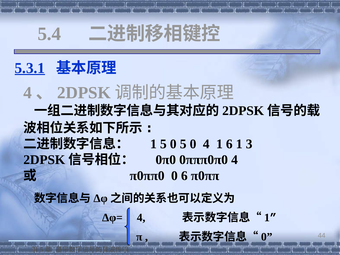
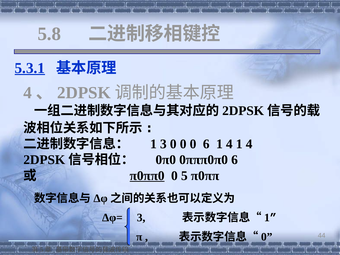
5.4: 5.4 -> 5.8 (49, 34)
1 5: 5 -> 3 (163, 144)
5: 5 -> 0 (183, 144)
0 4: 4 -> 6 (206, 144)
6: 6 -> 4 (229, 144)
3: 3 -> 4 (249, 144)
0πππ0π0 4: 4 -> 6 (235, 160)
π0ππ0 underline: none -> present (147, 176)
0 6: 6 -> 5 (184, 176)
Δφ= 4: 4 -> 3 (141, 218)
